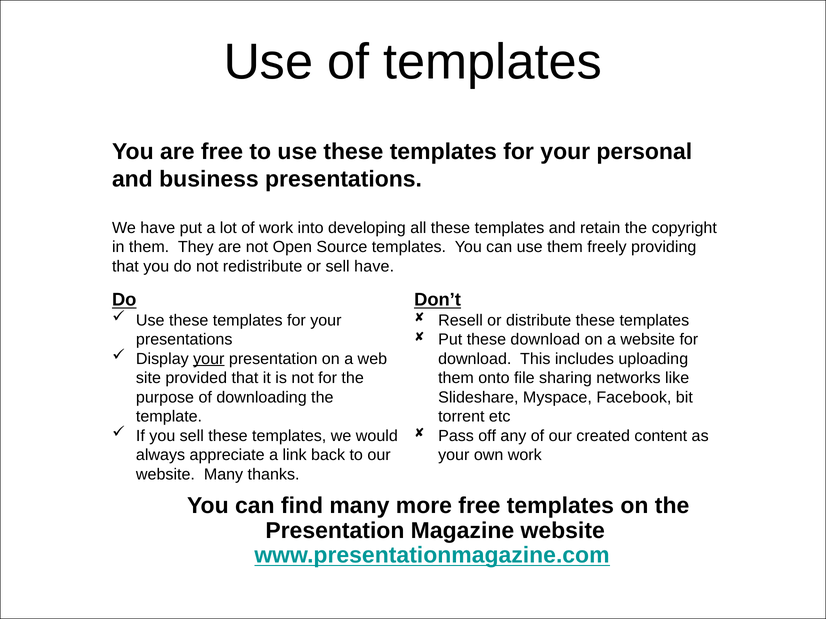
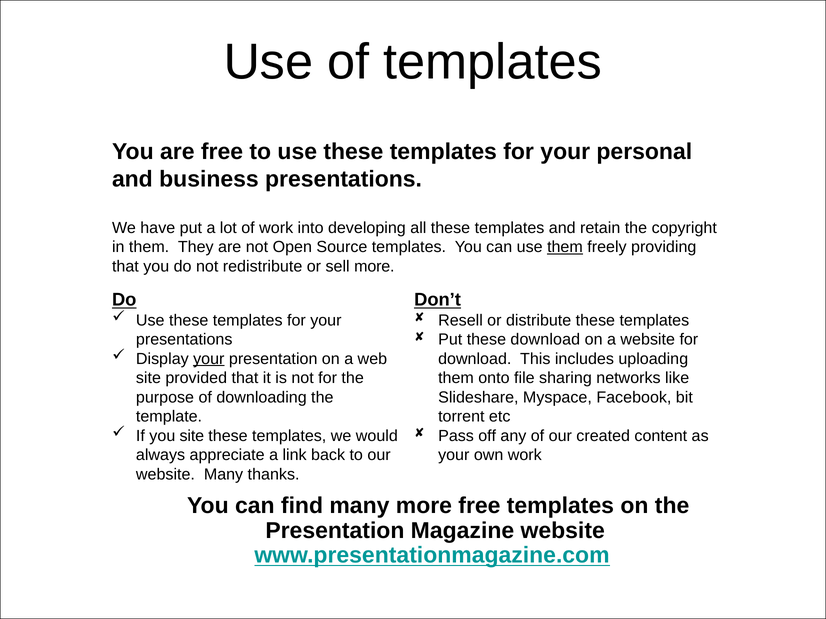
them underline: none -> present (565, 247)
sell have: have -> more (374, 267)
you sell: sell -> site (192, 436)
